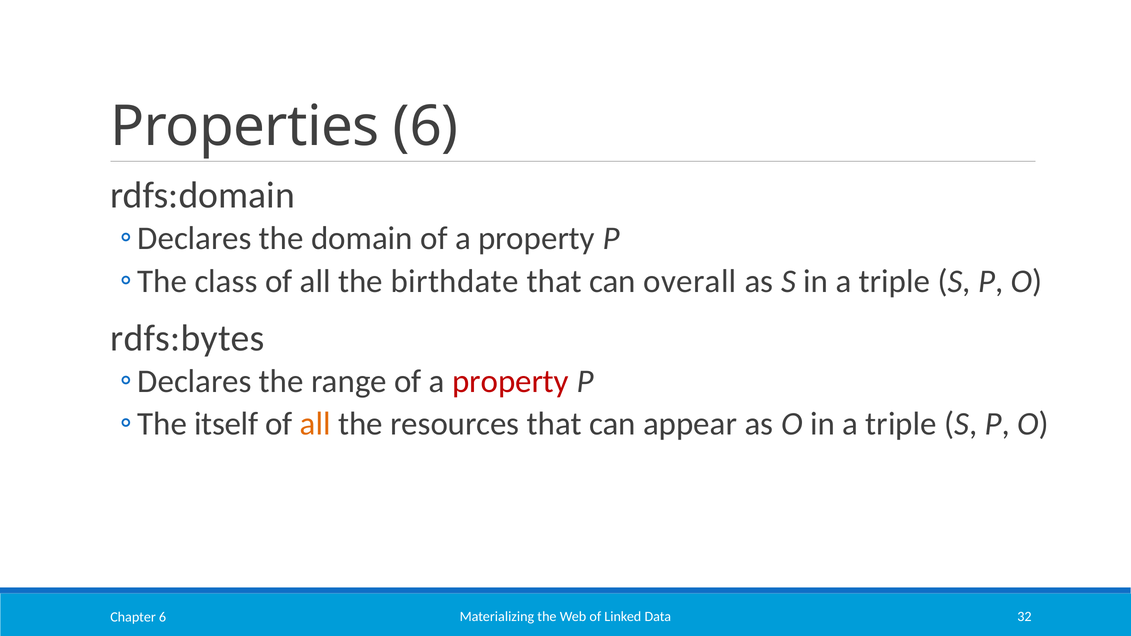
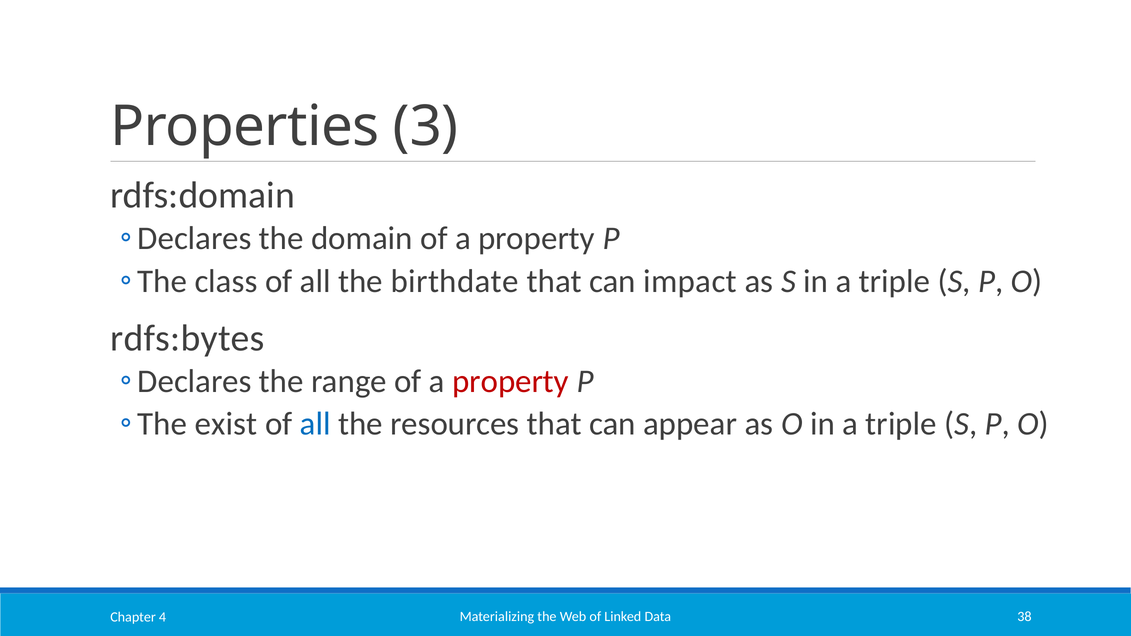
Properties 6: 6 -> 3 (426, 127)
overall: overall -> impact (690, 281)
itself: itself -> exist (226, 424)
all colour: orange -> blue (315, 424)
32: 32 -> 38 (1024, 617)
Chapter 6: 6 -> 4 (163, 617)
